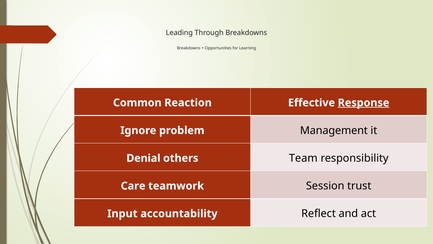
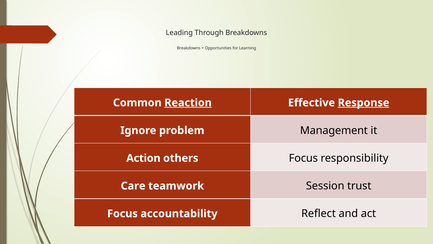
Reaction underline: none -> present (188, 103)
Denial: Denial -> Action (143, 158)
others Team: Team -> Focus (303, 158)
Input: Input -> Focus (122, 213)
